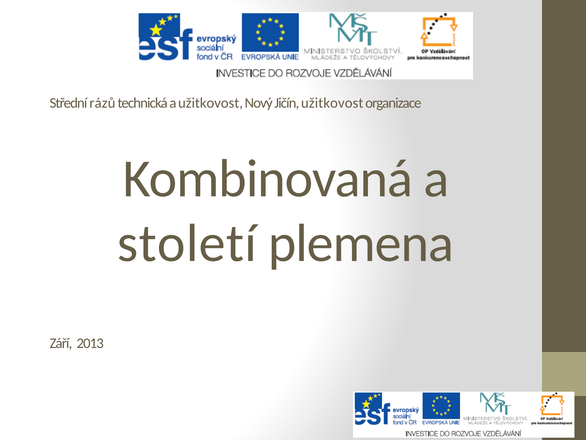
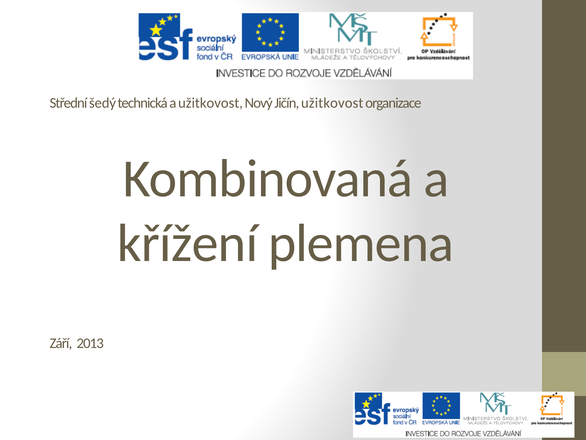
rázů: rázů -> šedý (103, 103)
století: století -> křížení (188, 243)
